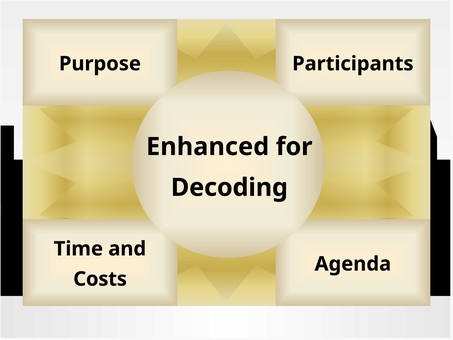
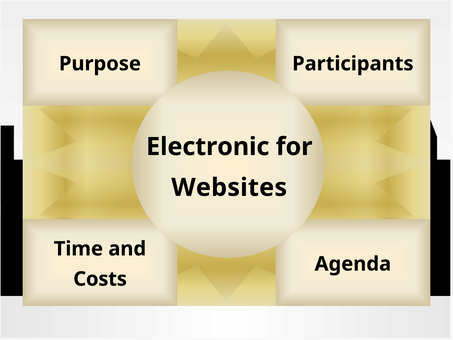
Enhanced: Enhanced -> Electronic (208, 147)
Decoding: Decoding -> Websites (229, 187)
